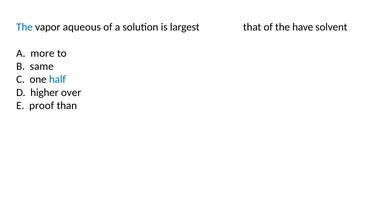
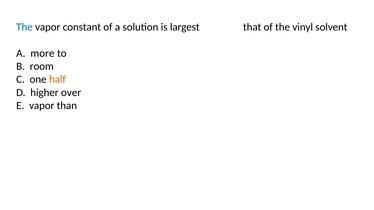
aqueous: aqueous -> constant (82, 27)
have: have -> vinyl (303, 27)
same: same -> room (42, 66)
half colour: blue -> orange (57, 80)
E proof: proof -> vapor (42, 106)
